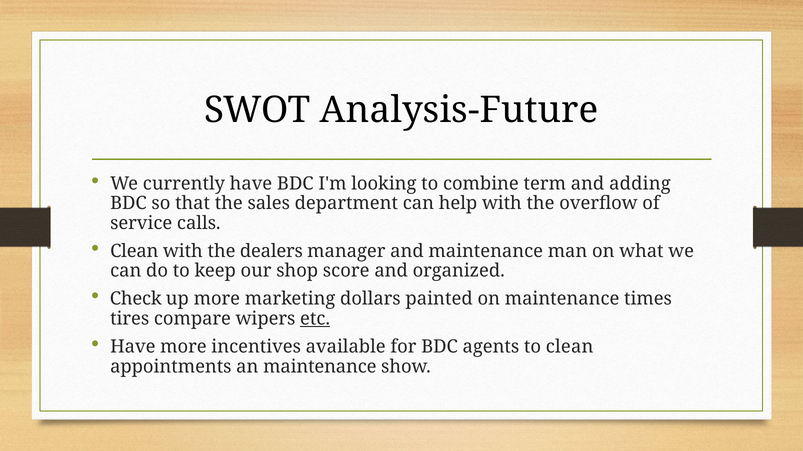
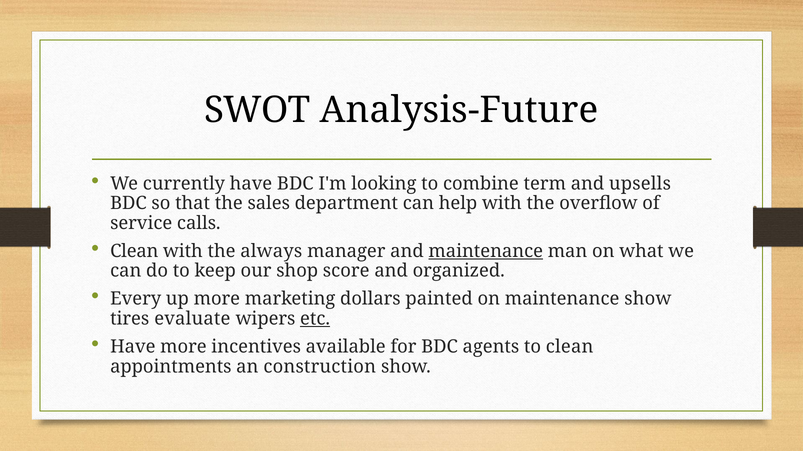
adding: adding -> upsells (640, 184)
dealers: dealers -> always (271, 251)
maintenance underline: none -> present (486, 251)
Check: Check -> Every (136, 299)
maintenance times: times -> show (648, 299)
compare: compare -> evaluate (192, 319)
an maintenance: maintenance -> construction (320, 367)
